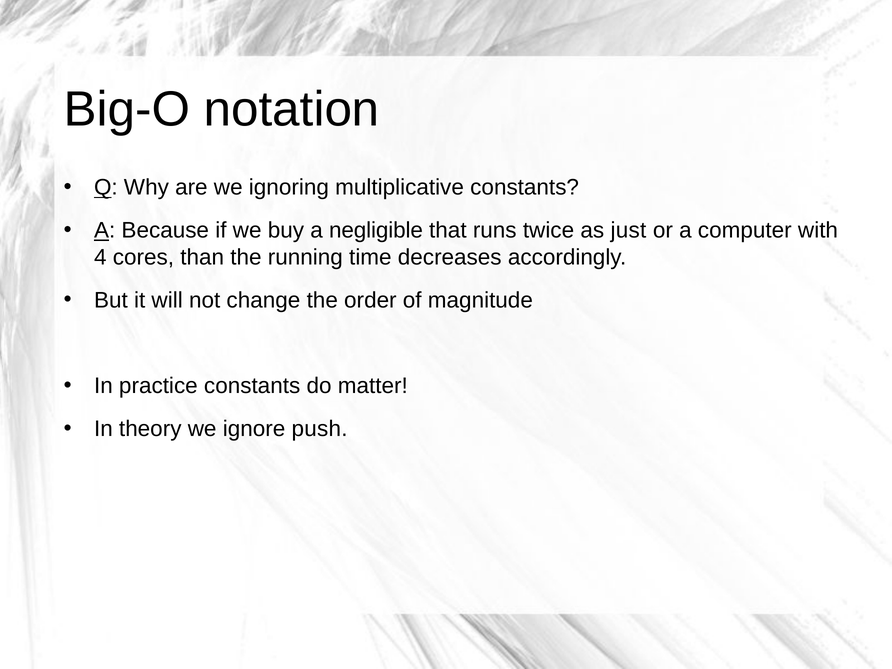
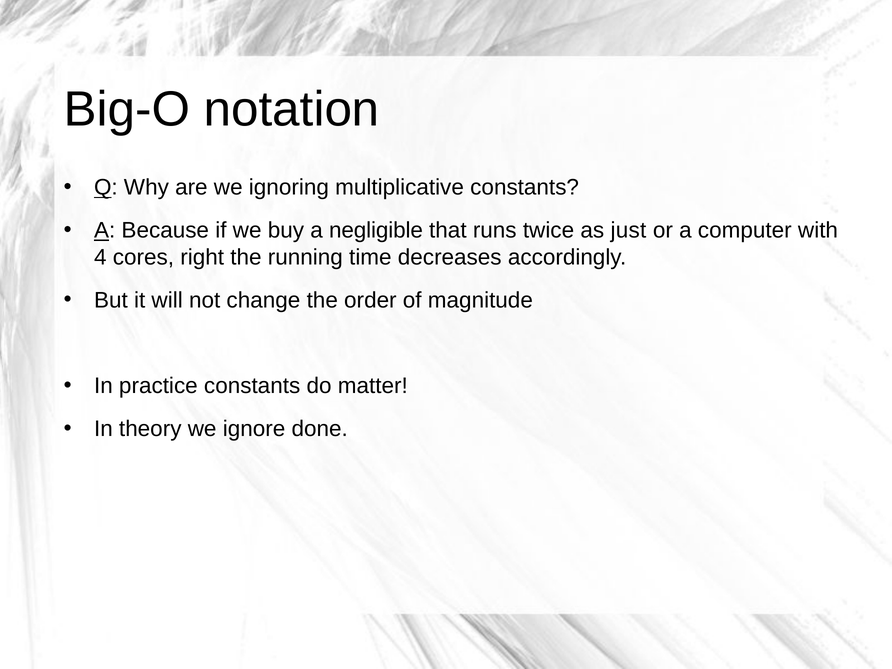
than: than -> right (202, 257)
push: push -> done (320, 429)
